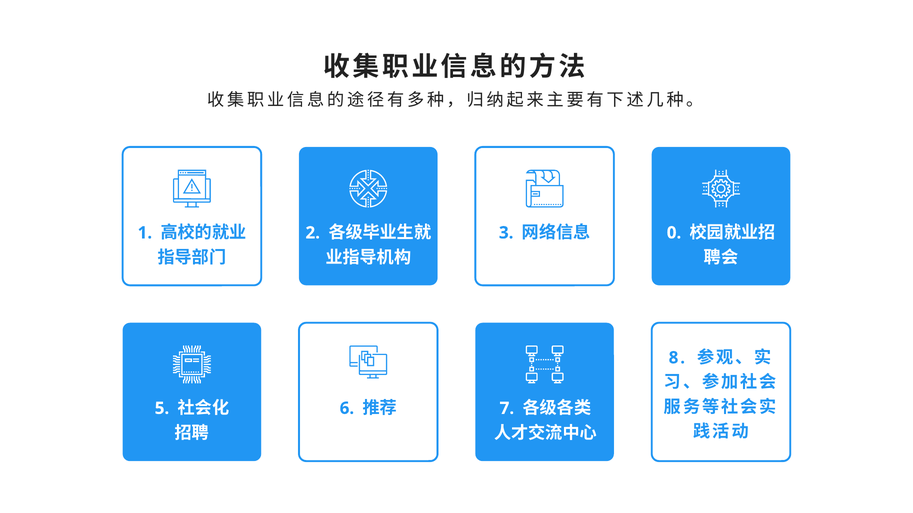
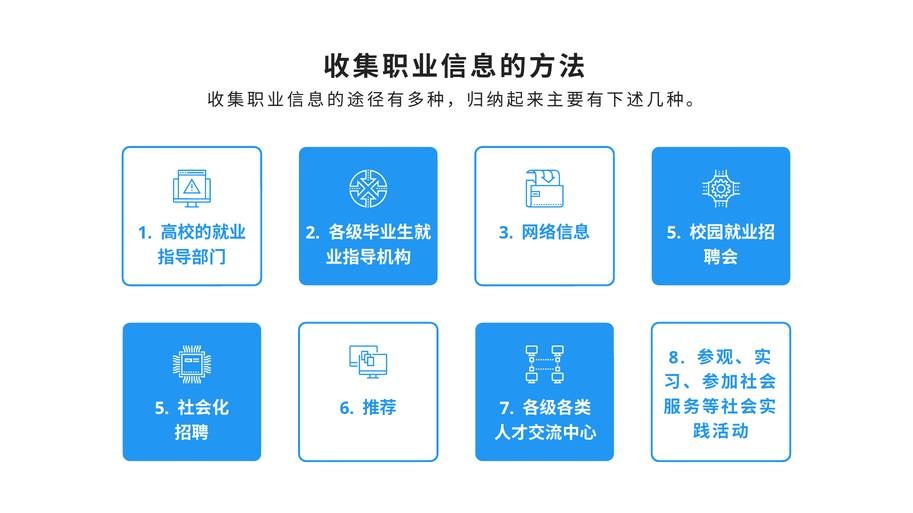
0: 0 -> 5 (674, 233)
